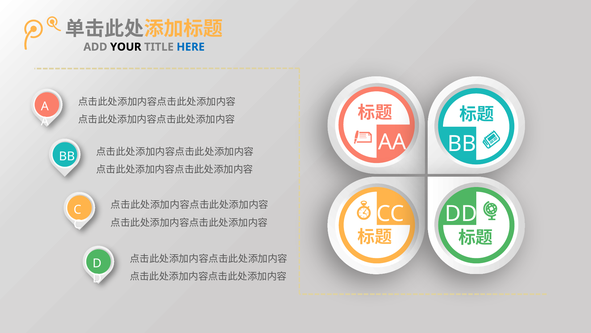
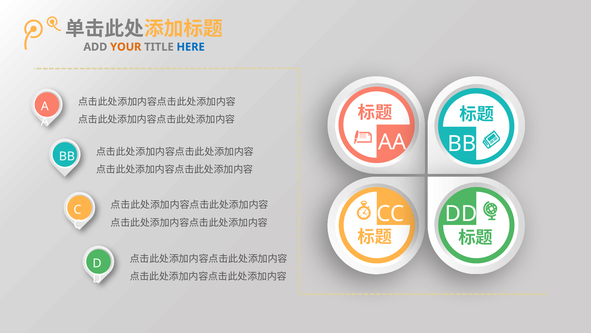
YOUR colour: black -> orange (126, 47)
